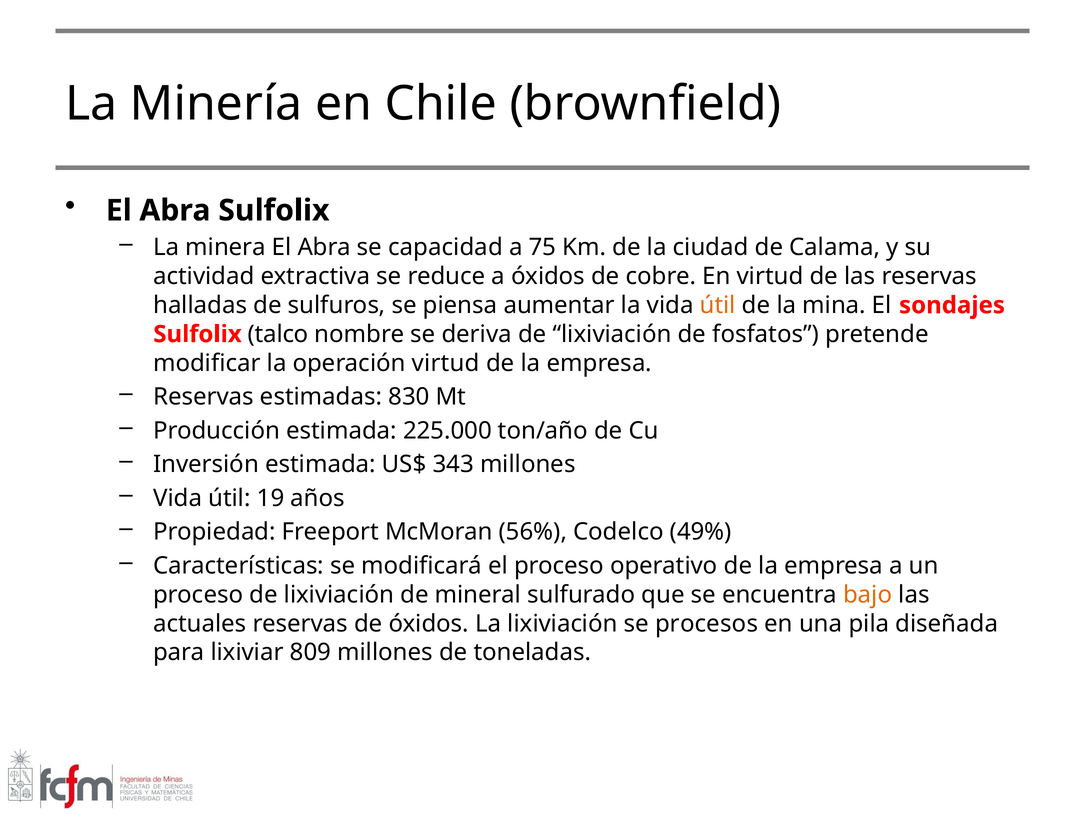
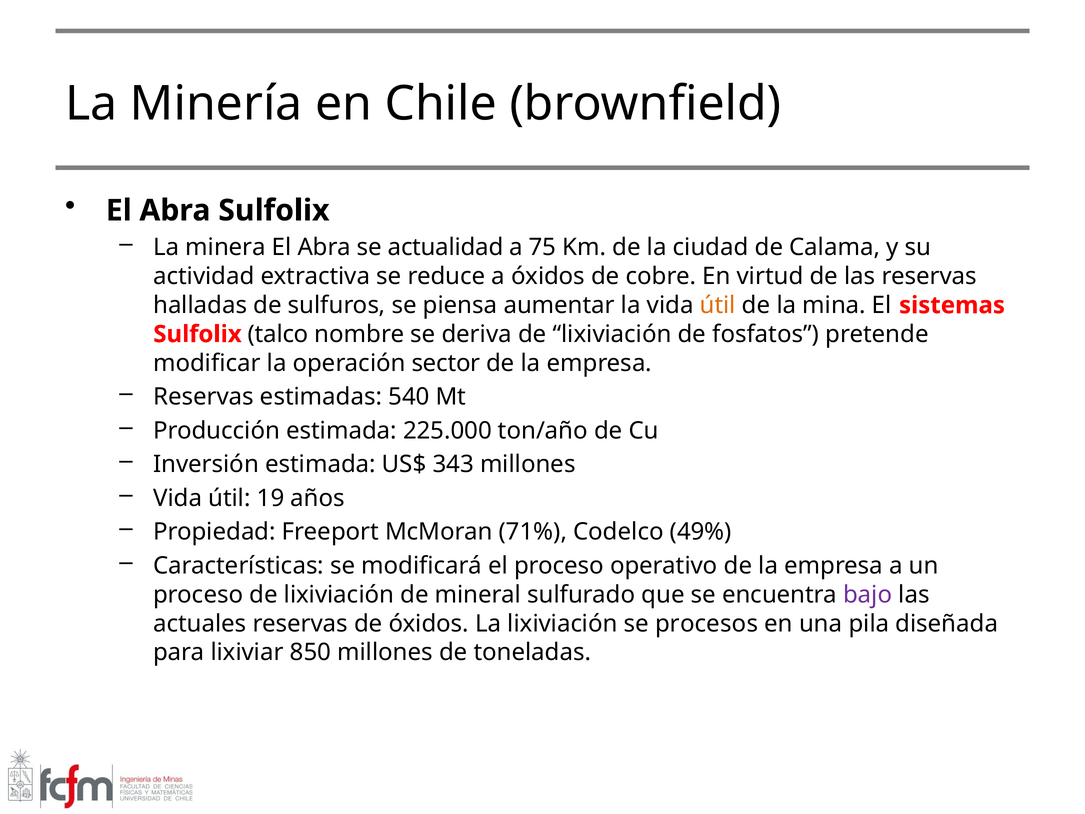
capacidad: capacidad -> actualidad (446, 247)
sondajes: sondajes -> sistemas (952, 305)
operación virtud: virtud -> sector (446, 363)
830: 830 -> 540 (409, 397)
56%: 56% -> 71% (533, 532)
bajo colour: orange -> purple (868, 594)
809: 809 -> 850 (311, 652)
